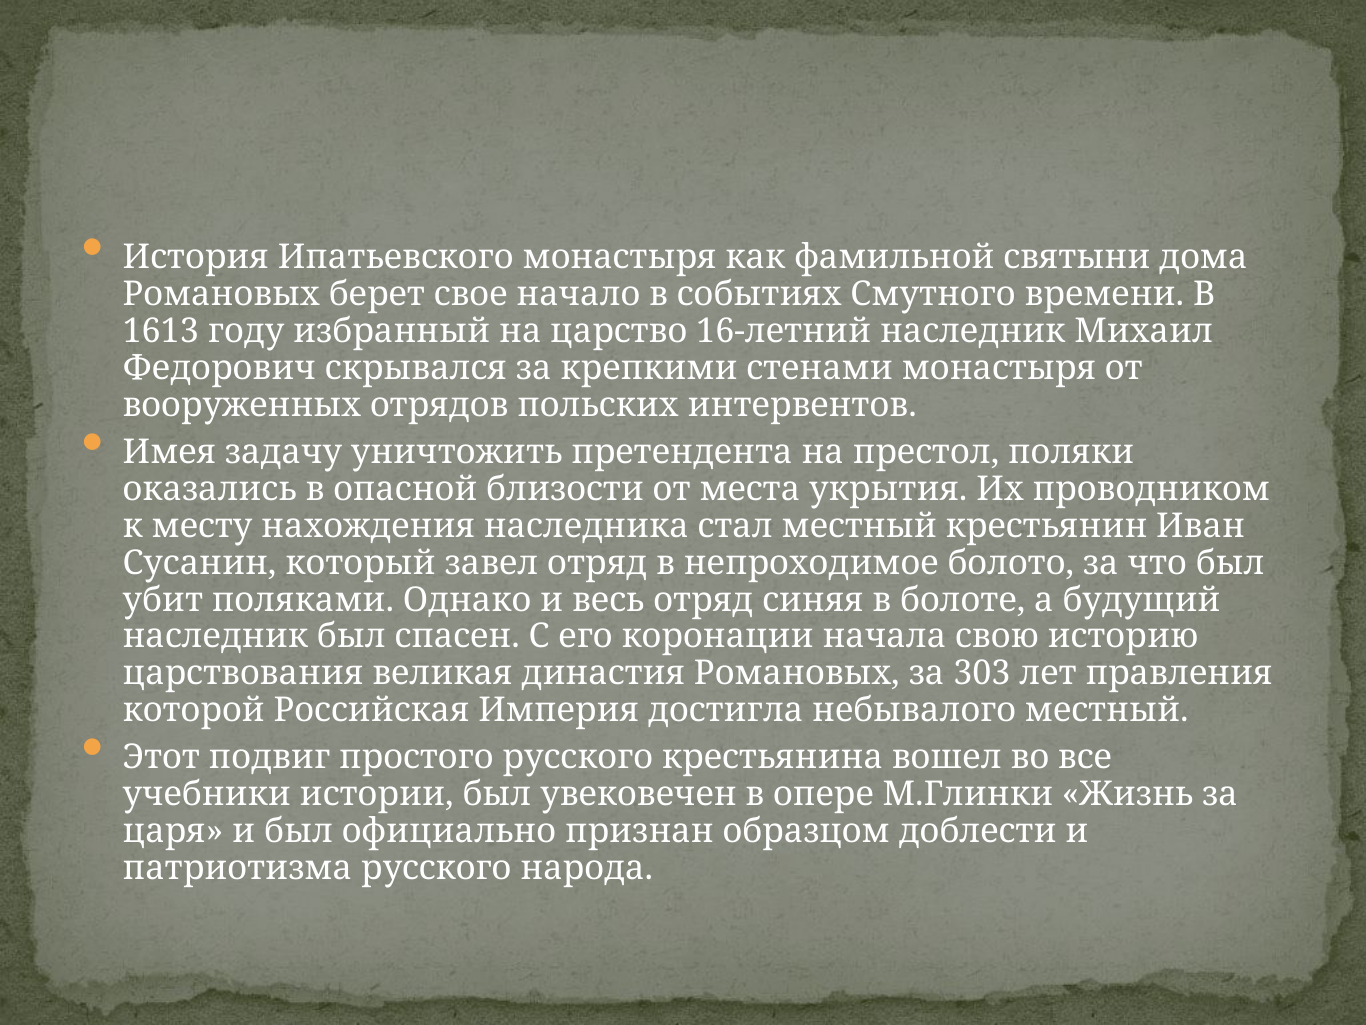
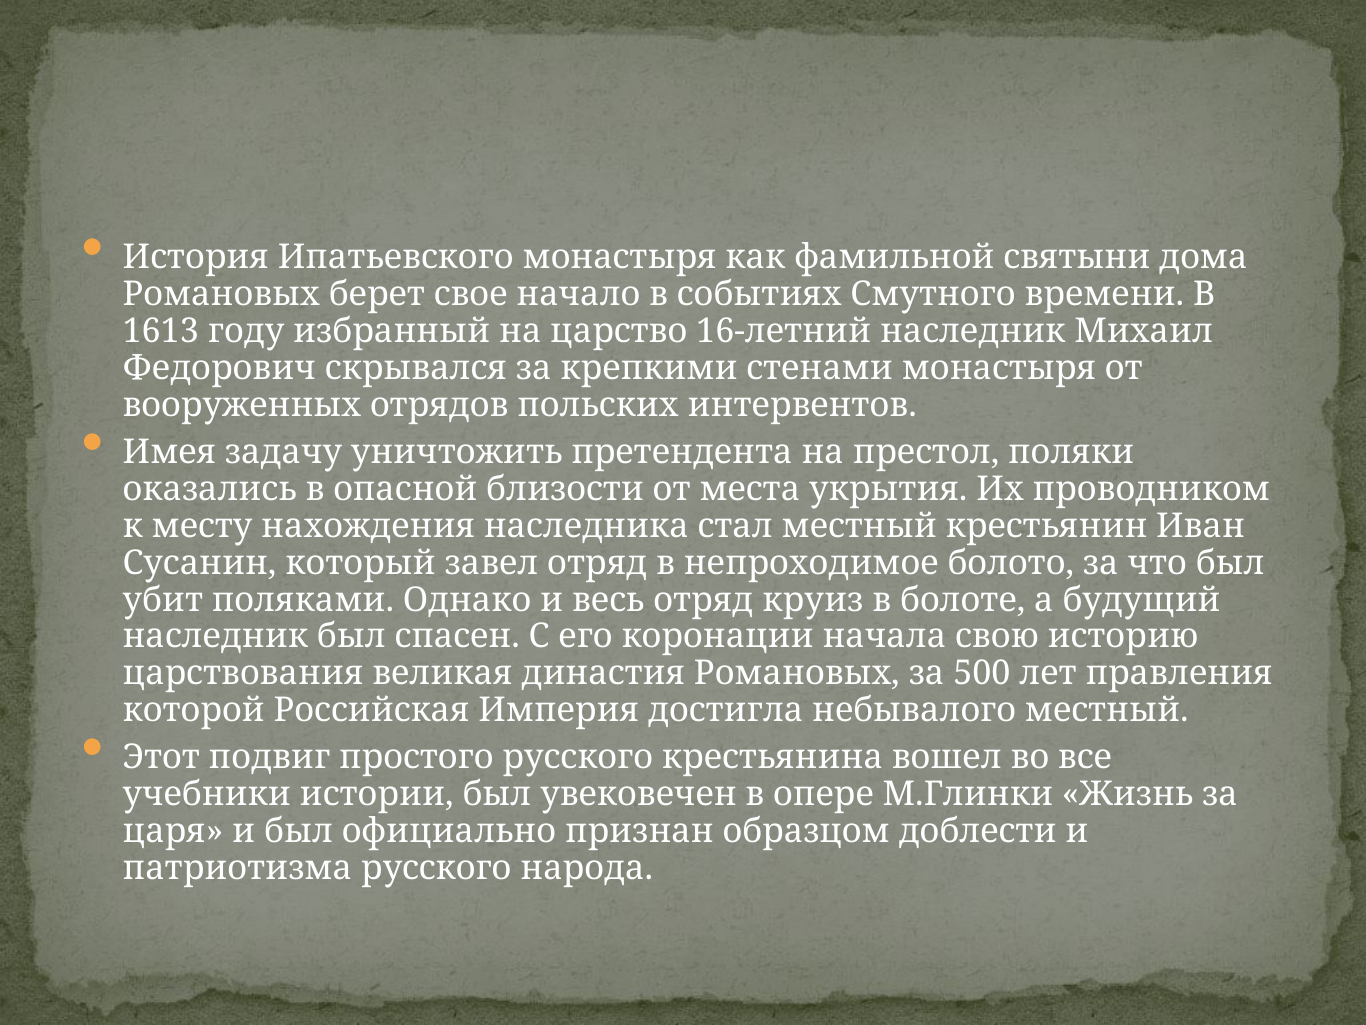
синяя: синяя -> круиз (813, 600)
303: 303 -> 500 (982, 673)
